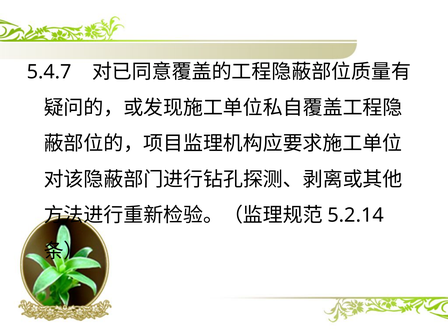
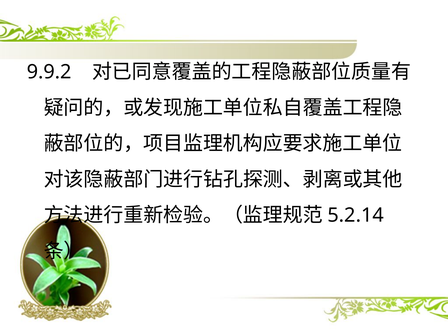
5.4.7: 5.4.7 -> 9.9.2 (49, 72)
